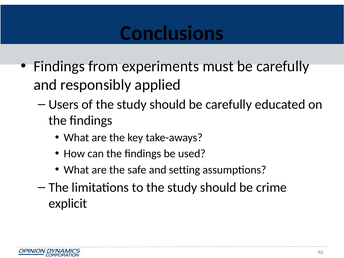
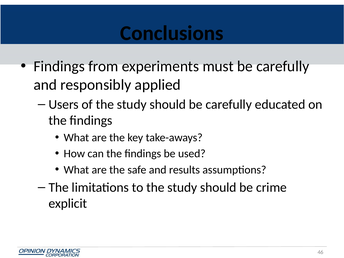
setting: setting -> results (184, 170)
